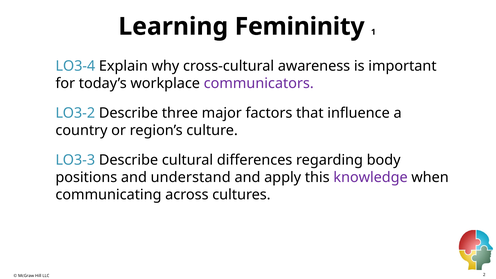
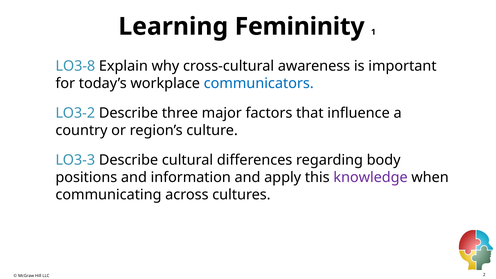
LO3-4: LO3-4 -> LO3-8 (75, 66)
communicators colour: purple -> blue (259, 83)
understand: understand -> information (191, 178)
